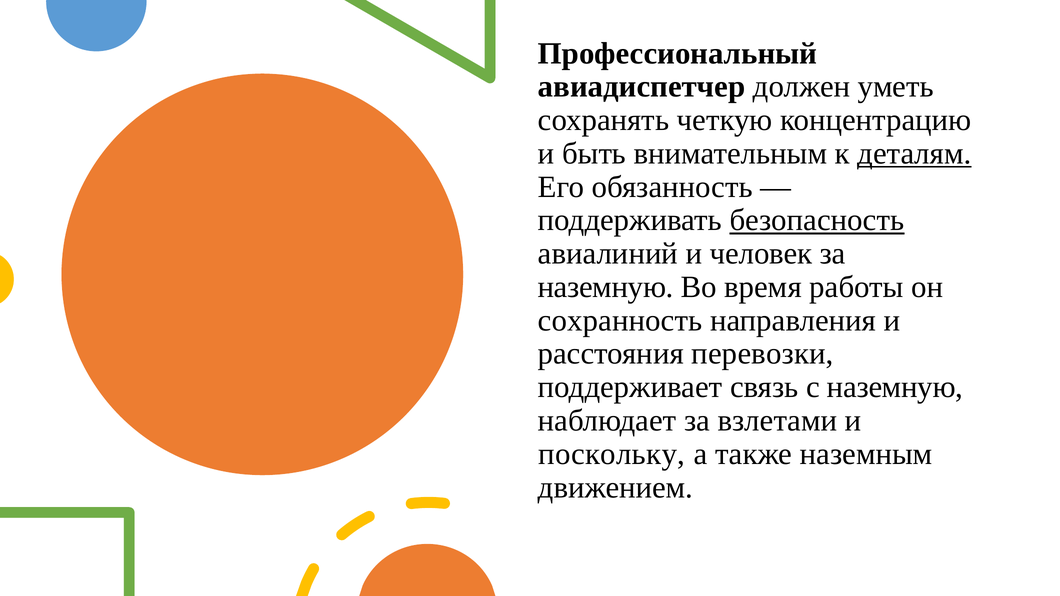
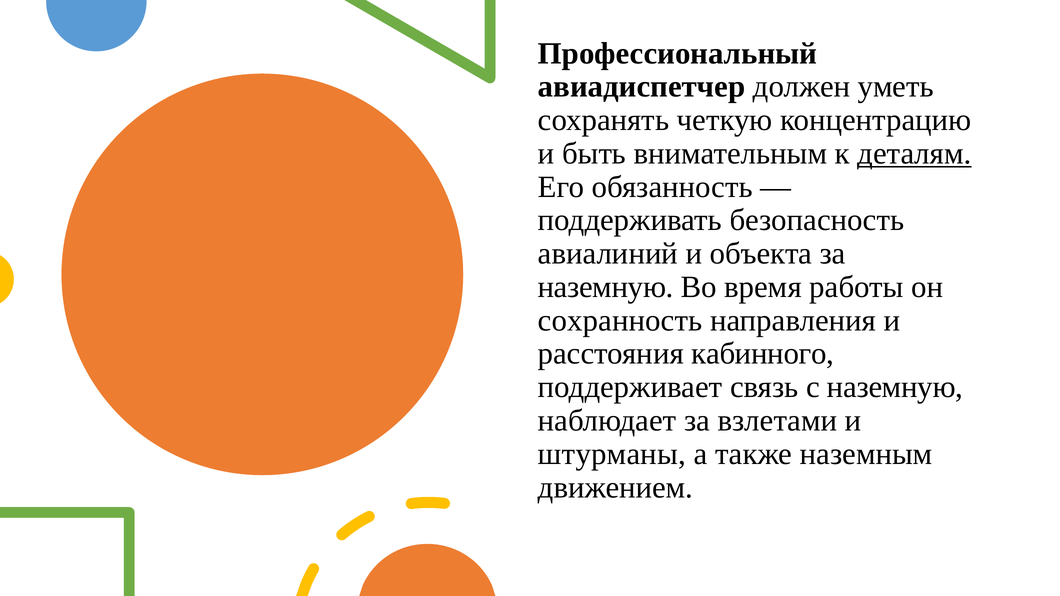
безопасность underline: present -> none (817, 220)
человек: человек -> объекта (761, 254)
перевозки: перевозки -> кабинного (763, 354)
поскольку: поскольку -> штурманы (612, 454)
